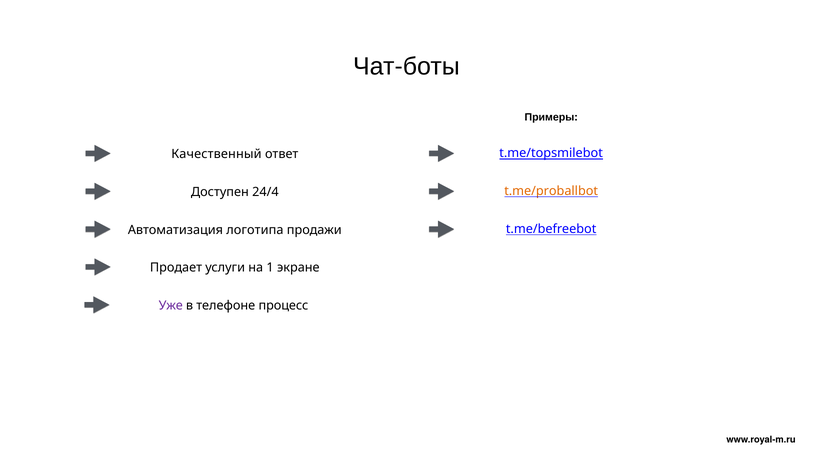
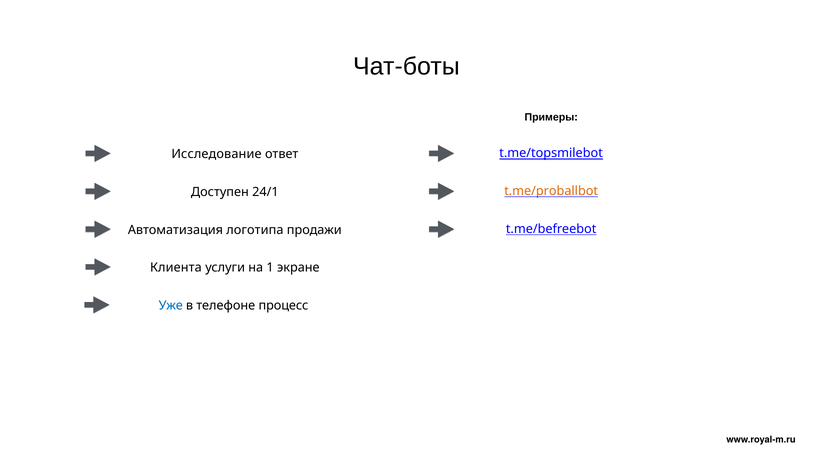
Качественный: Качественный -> Исследование (216, 154)
24/4: 24/4 -> 24/1 (265, 192)
Продает: Продает -> Клиента (176, 267)
Уже colour: purple -> blue (171, 305)
